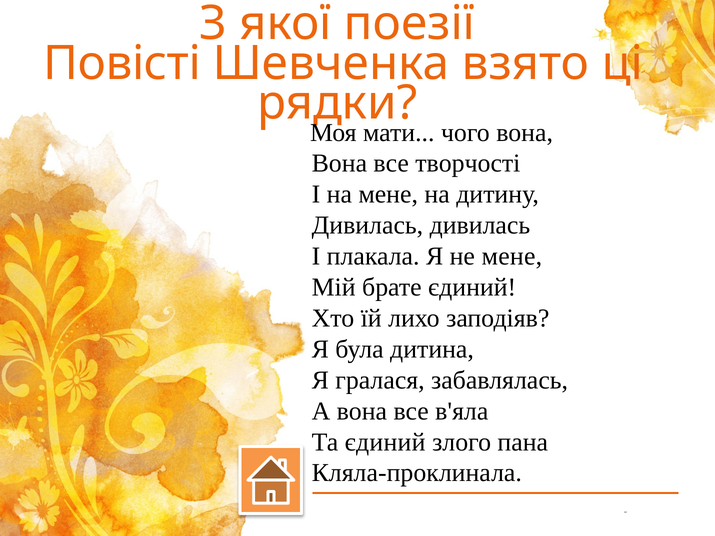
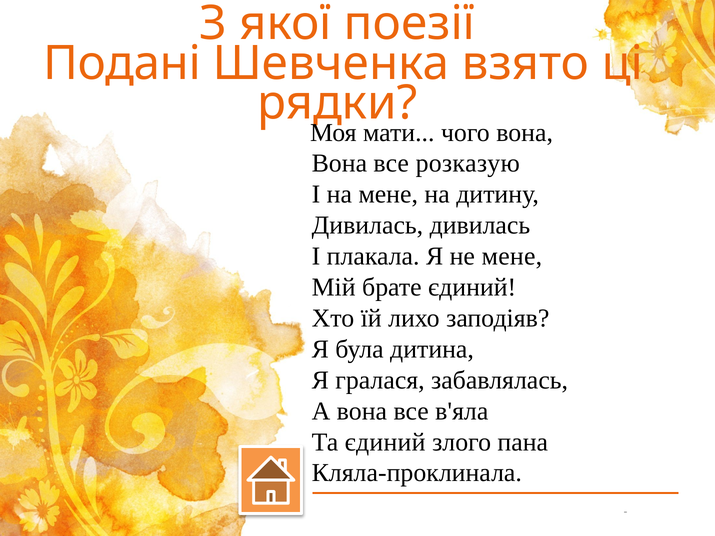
Повісті: Повісті -> Подані (122, 63)
творчості: творчості -> розказую (468, 164)
